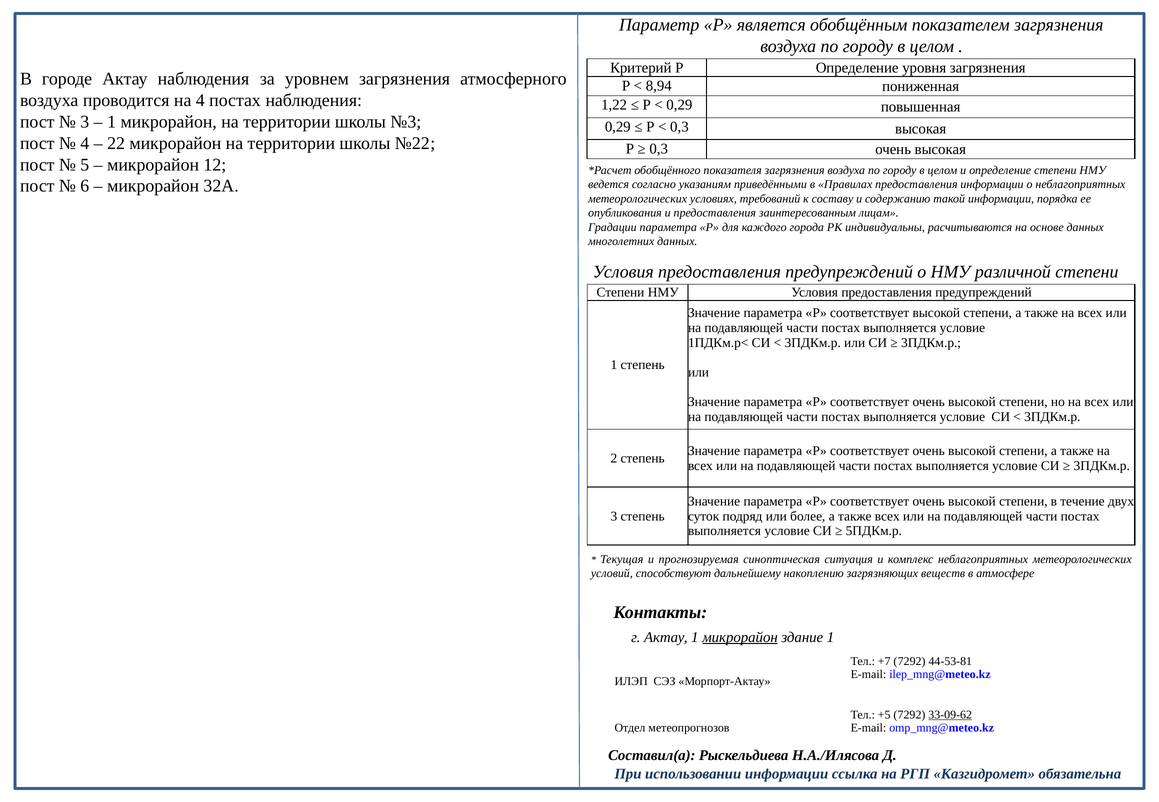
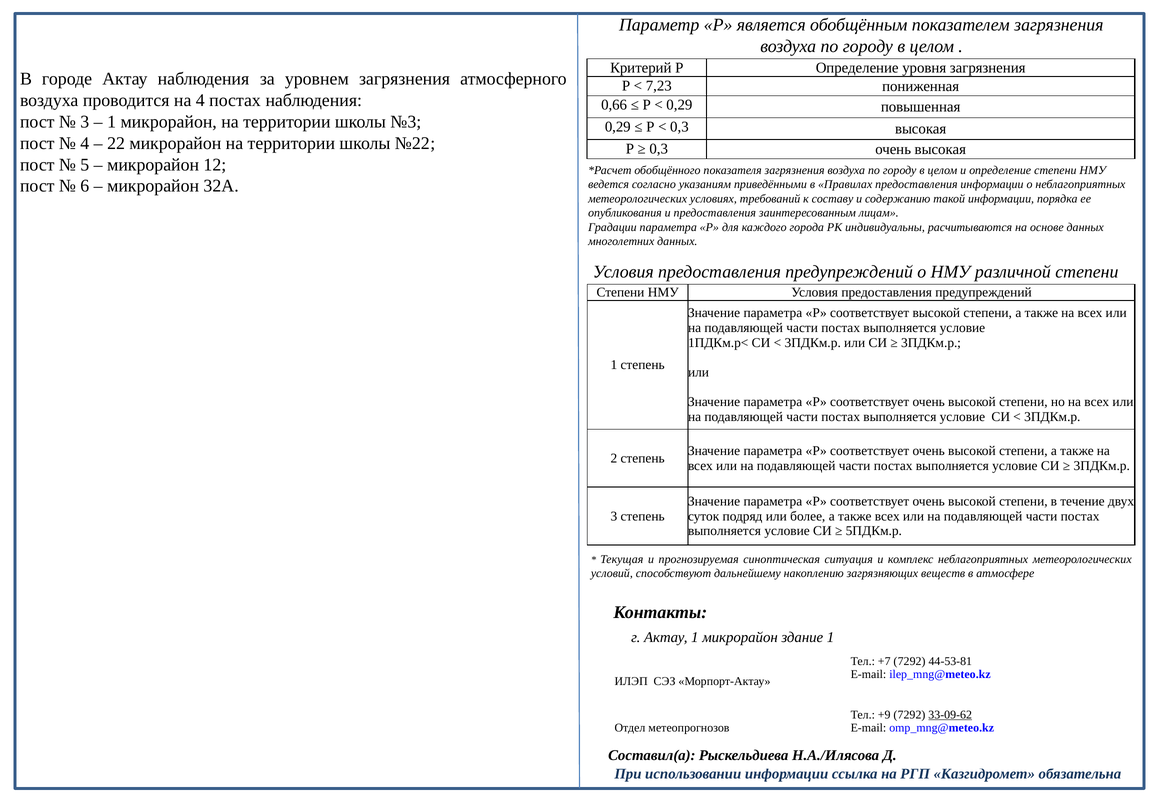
8,94: 8,94 -> 7,23 (659, 86)
1,22: 1,22 -> 0,66 (614, 105)
микрорайон underline: present -> none (740, 638)
+5: +5 -> +9 (884, 715)
